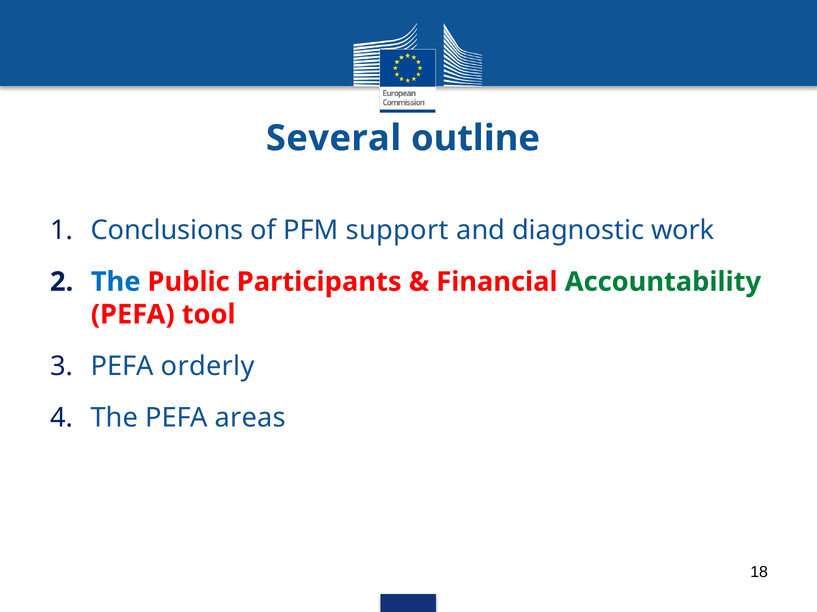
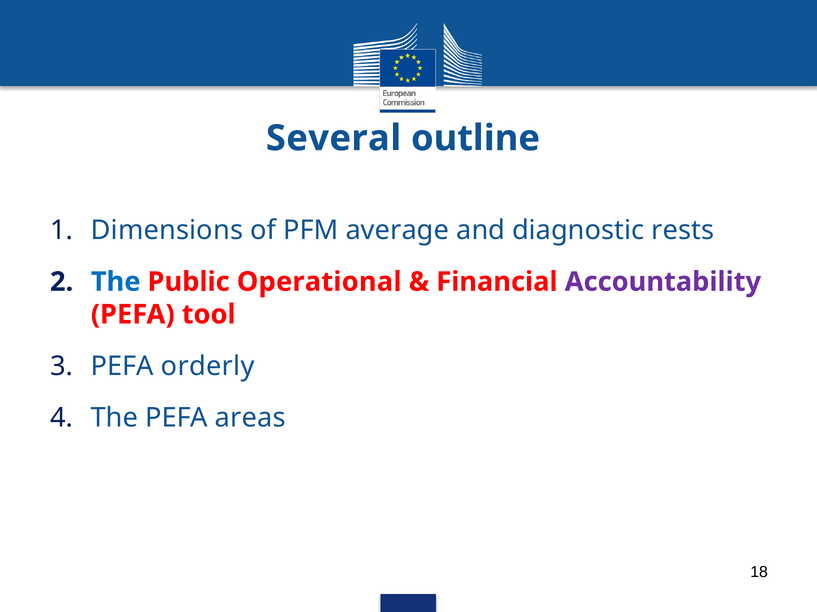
Conclusions: Conclusions -> Dimensions (167, 230)
support: support -> average (397, 230)
work: work -> rests (683, 230)
Participants: Participants -> Operational (319, 282)
Accountability colour: green -> purple (663, 282)
